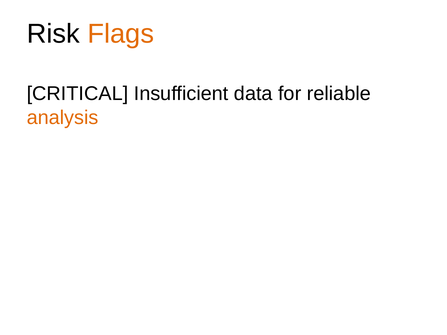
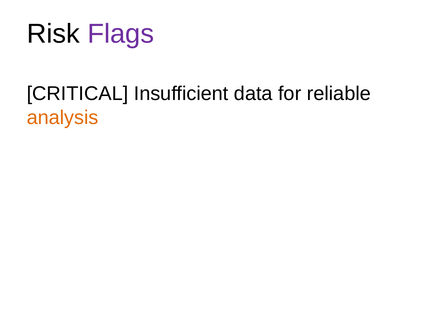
Flags colour: orange -> purple (121, 34)
